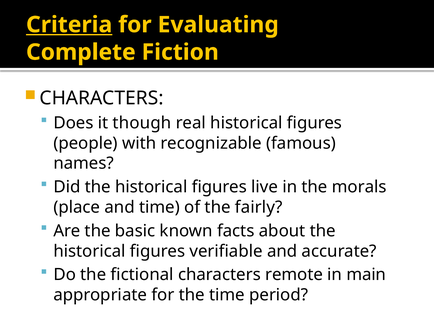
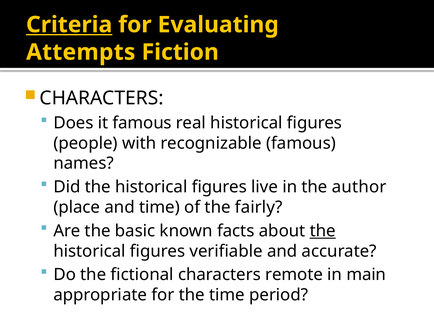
Complete: Complete -> Attempts (81, 52)
it though: though -> famous (142, 123)
morals: morals -> author (359, 187)
the underline: none -> present (323, 231)
